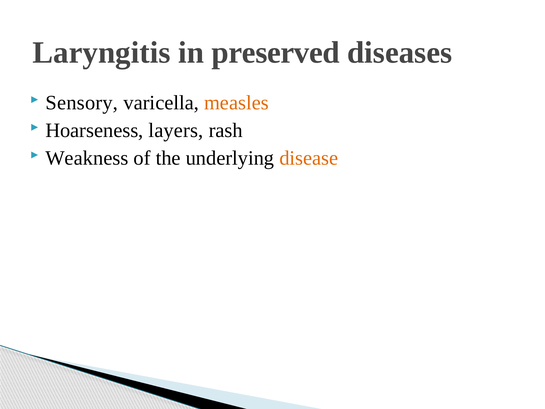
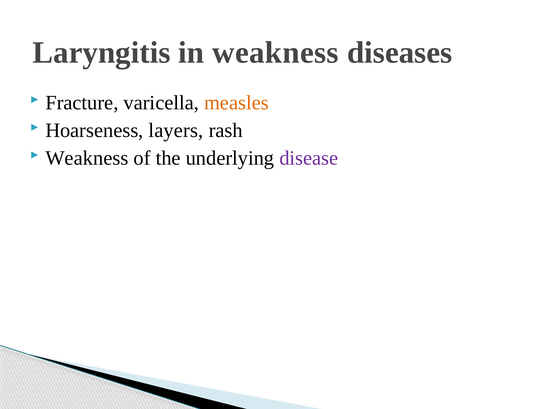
in preserved: preserved -> weakness (275, 53)
Sensory: Sensory -> Fracture (82, 103)
disease colour: orange -> purple (309, 158)
